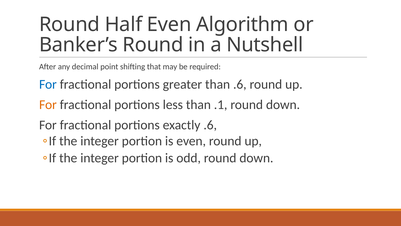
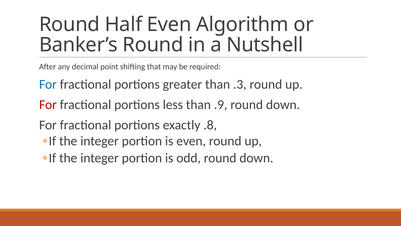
than .6: .6 -> .3 (240, 84)
For colour: orange -> red (48, 105)
.1: .1 -> .9 (221, 105)
exactly .6: .6 -> .8 (210, 125)
